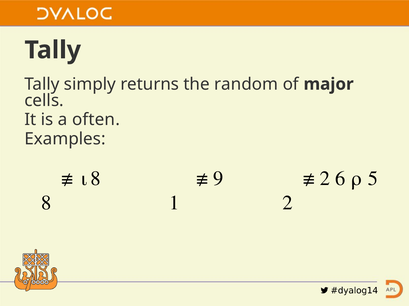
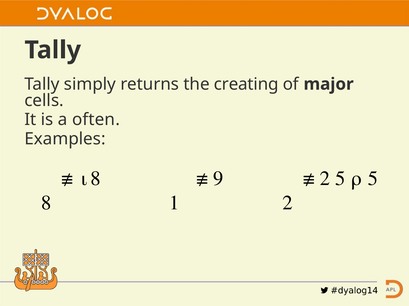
random: random -> creating (246, 84)
6: 6 -> 5 (340, 179)
